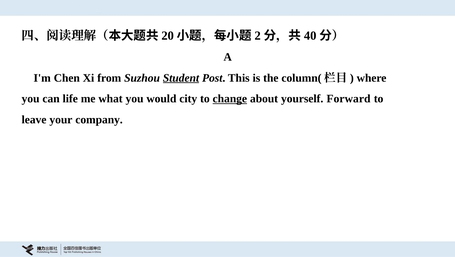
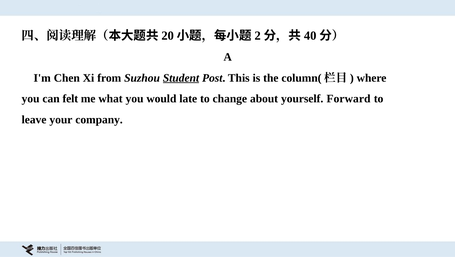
life: life -> felt (70, 99)
city: city -> late (188, 99)
change underline: present -> none (230, 99)
